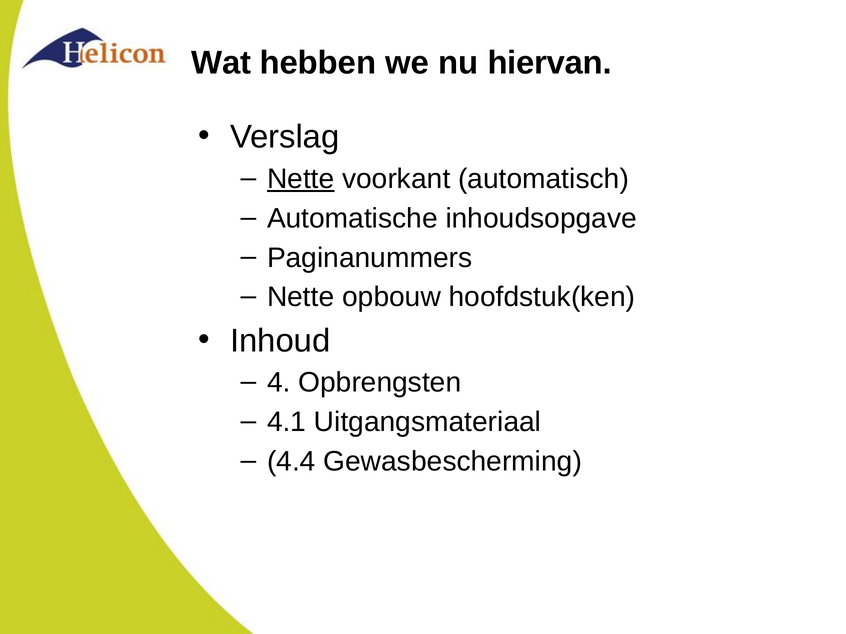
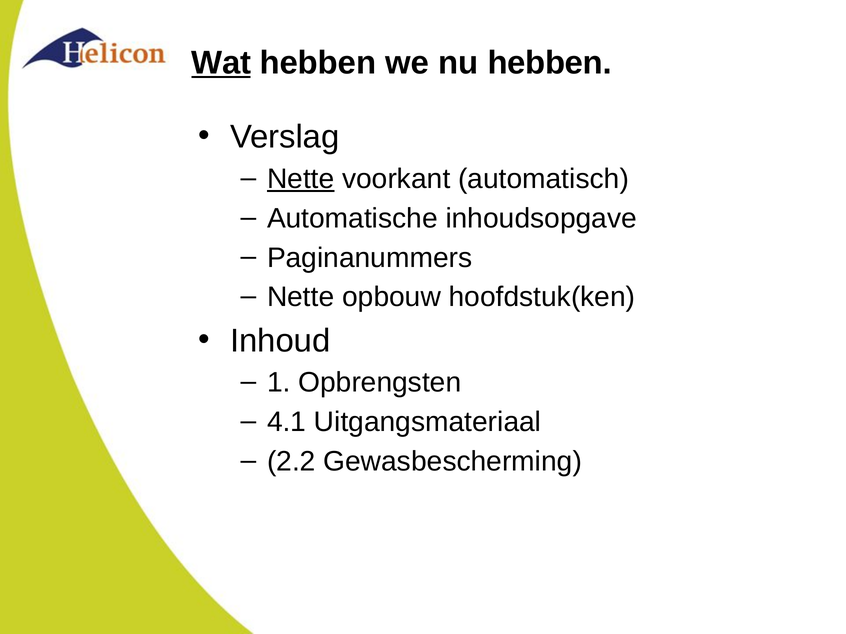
Wat underline: none -> present (221, 63)
nu hiervan: hiervan -> hebben (550, 63)
4: 4 -> 1 (279, 383)
4.4: 4.4 -> 2.2 (291, 462)
